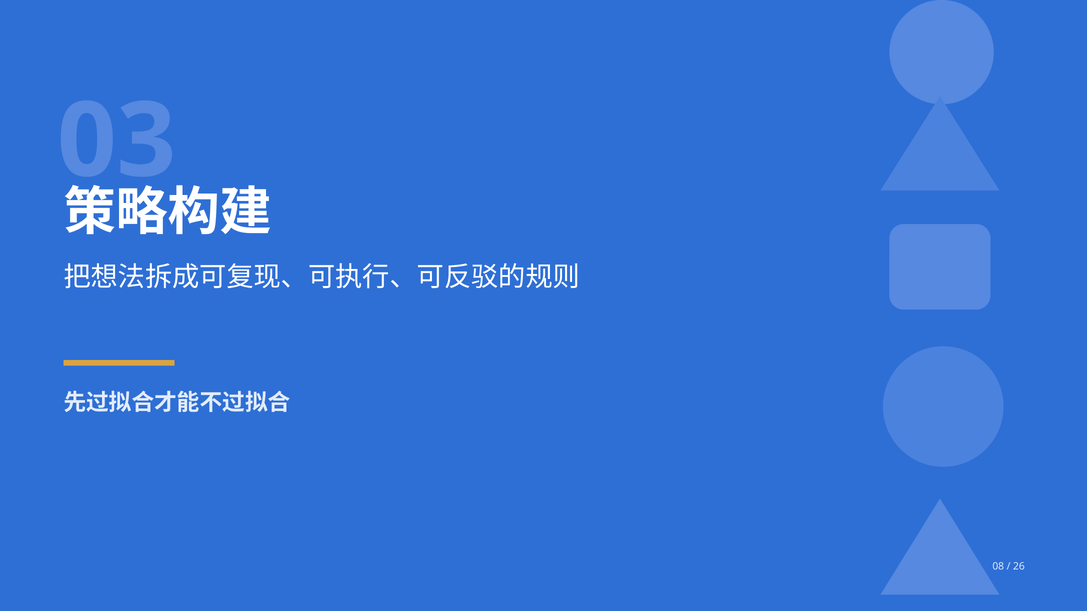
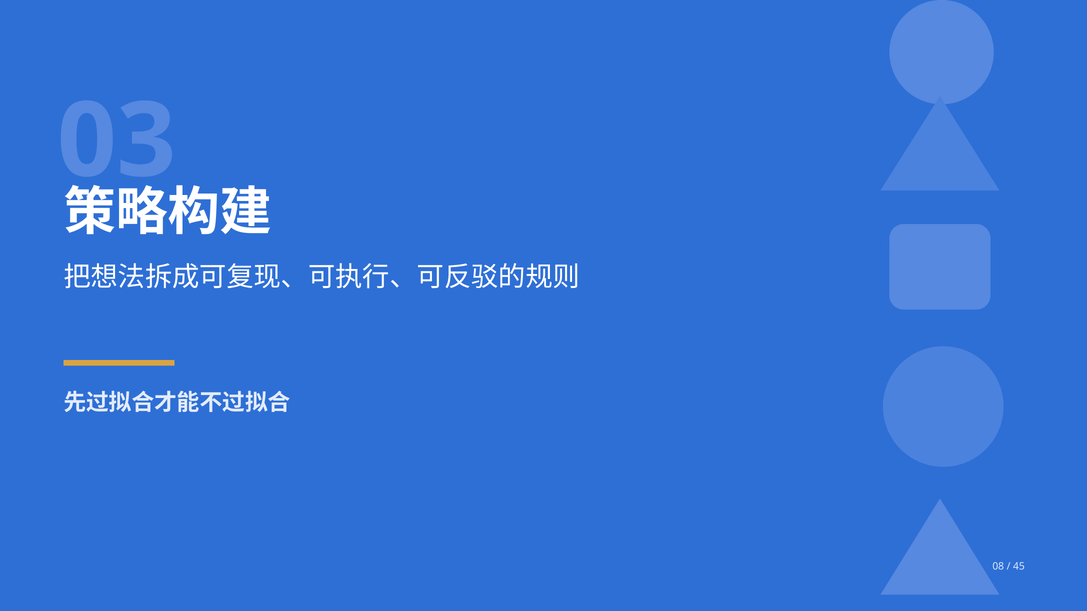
26: 26 -> 45 (1019, 567)
